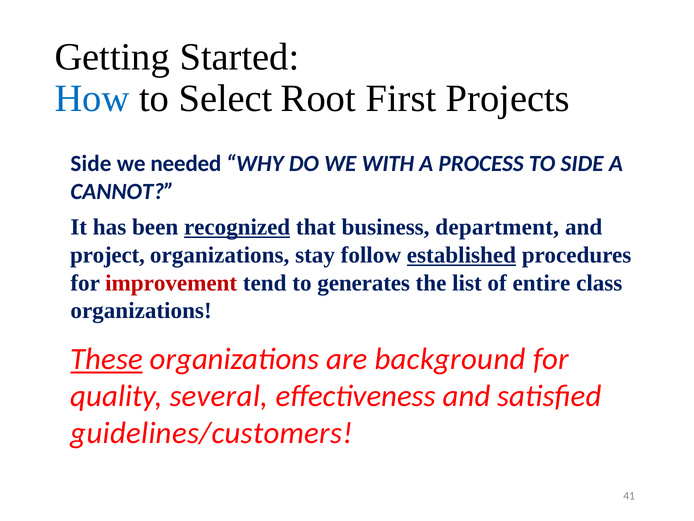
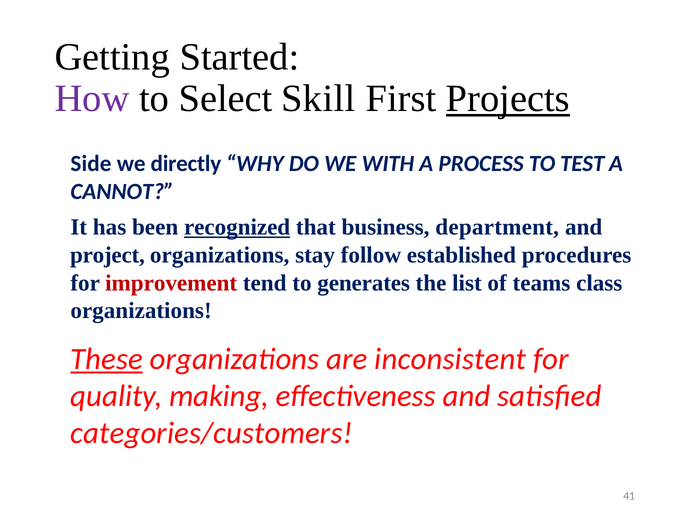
How colour: blue -> purple (92, 99)
Root: Root -> Skill (318, 99)
Projects underline: none -> present (508, 99)
needed: needed -> directly (186, 163)
TO SIDE: SIDE -> TEST (582, 163)
established underline: present -> none (461, 255)
entire: entire -> teams (541, 283)
background: background -> inconsistent (450, 359)
several: several -> making (219, 396)
guidelines/customers: guidelines/customers -> categories/customers (212, 433)
